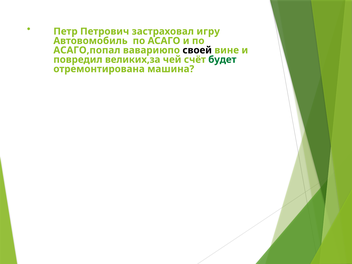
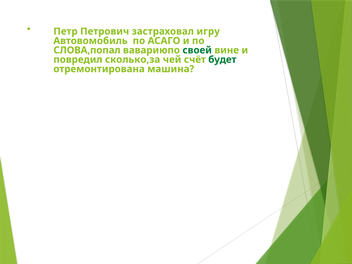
АСАГО,попал: АСАГО,попал -> СЛОВА,попал (87, 50)
своей colour: black -> green (197, 50)
великих,за: великих,за -> сколько,за (133, 60)
